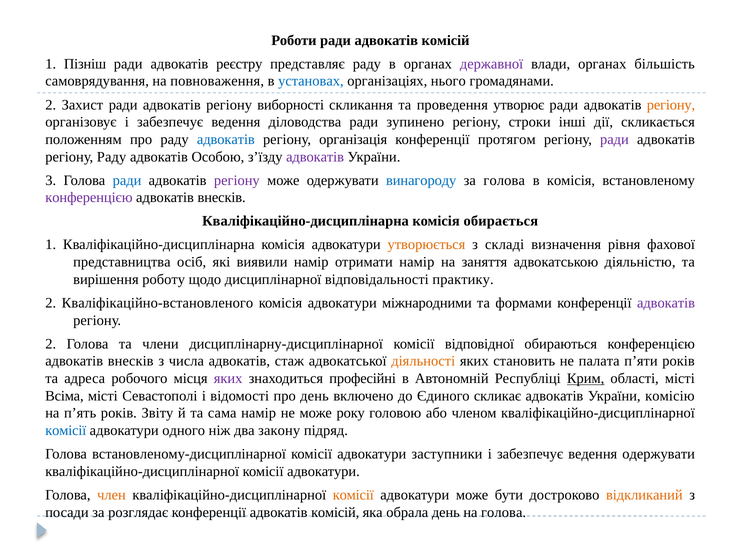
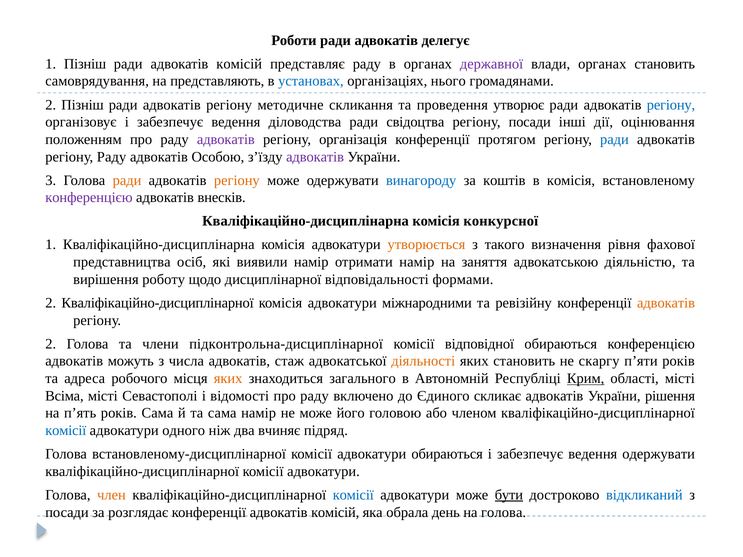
ради адвокатів комісій: комісій -> делегує (446, 40)
ради адвокатів реєстру: реєстру -> комісій (239, 64)
органах більшість: більшість -> становить (665, 64)
повноваження: повноваження -> представляють (217, 81)
2 Захист: Захист -> Пізніш (82, 105)
виборності: виборності -> методичне (291, 105)
регіону colour: orange -> blue (671, 105)
зупинено: зупинено -> свідоцтва (415, 122)
регіону строки: строки -> посади (530, 122)
скликається: скликається -> оцінювання (658, 122)
адвокатів colour: blue -> purple (226, 140)
ради colour: purple -> blue (614, 140)
ради colour: blue -> orange (127, 180)
регіону colour: purple -> orange (237, 180)
за голова: голова -> коштів (504, 180)
обирається: обирається -> конкурсної (501, 221)
складі: складі -> такого (505, 245)
практику: практику -> формами (463, 280)
2 Кваліфікаційно-встановленого: Кваліфікаційно-встановленого -> Кваліфікаційно-дисциплінарної (158, 303)
формами: формами -> ревізійну (524, 303)
адвокатів colour: purple -> orange (666, 303)
дисциплінарну-дисциплінарної: дисциплінарну-дисциплінарної -> підконтрольна-дисциплінарної (286, 344)
внесків: внесків -> можуть (131, 361)
палата: палата -> скаргу (599, 361)
яких colour: purple -> orange (228, 379)
професійні: професійні -> загального (363, 379)
відомості про день: день -> раду (314, 396)
комісію: комісію -> рішення (670, 396)
років Звіту: Звіту -> Сама (157, 413)
року: року -> його (351, 413)
закону: закону -> вчиняє (279, 431)
адвокатури заступники: заступники -> обираються (447, 454)
комісії colour: orange -> blue (353, 495)
бути underline: none -> present (509, 495)
відкликаний colour: orange -> blue (644, 495)
